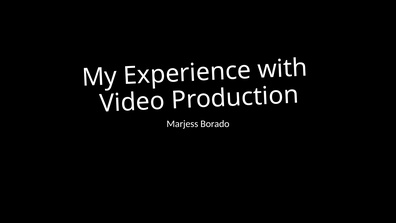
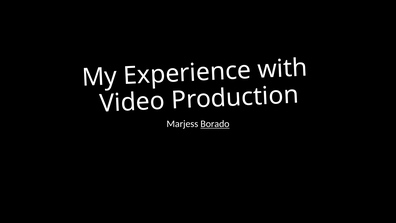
Borado underline: none -> present (215, 124)
